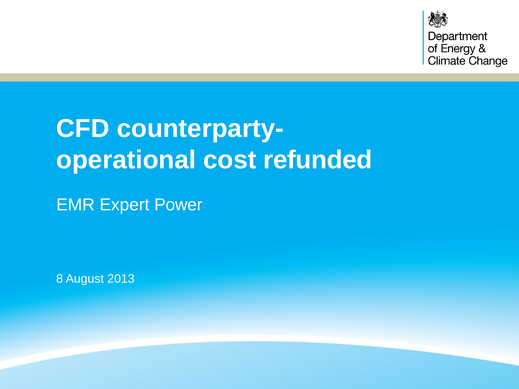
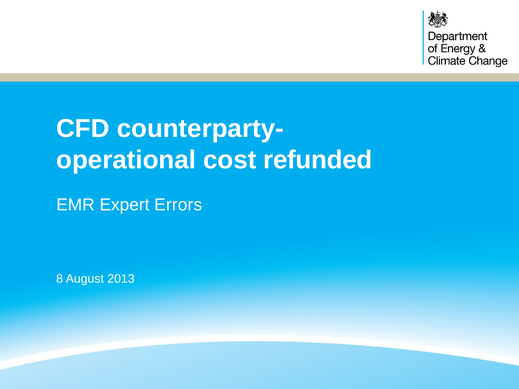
Power: Power -> Errors (178, 205)
